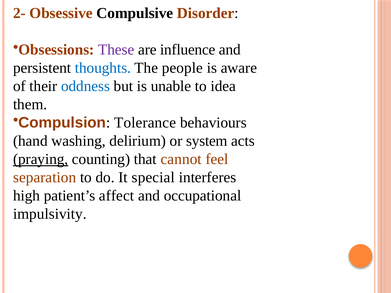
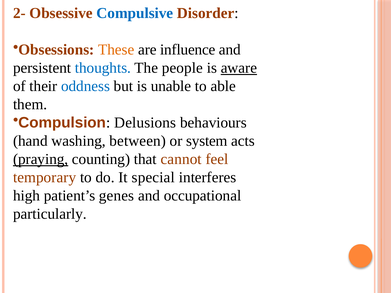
Compulsive colour: black -> blue (135, 13)
These colour: purple -> orange (116, 50)
aware underline: none -> present (239, 68)
idea: idea -> able (223, 86)
Tolerance: Tolerance -> Delusions (145, 123)
delirium: delirium -> between (138, 141)
separation: separation -> temporary (45, 178)
affect: affect -> genes (117, 196)
impulsivity: impulsivity -> particularly (50, 214)
